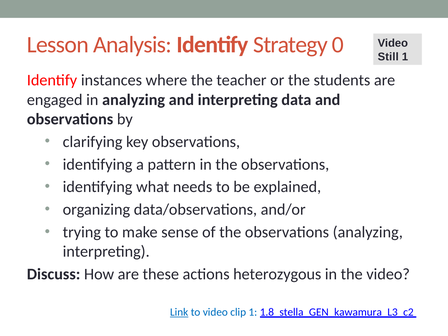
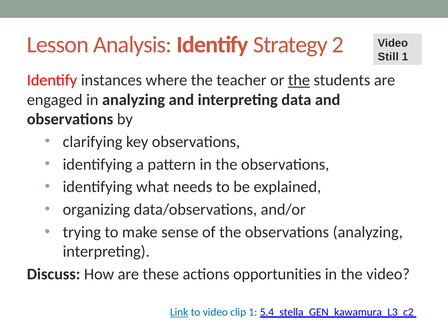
0: 0 -> 2 (338, 45)
the underline: none -> present (299, 80)
heterozygous: heterozygous -> opportunities (277, 274)
1.8_stella_GEN_kawamura_L3_c2: 1.8_stella_GEN_kawamura_L3_c2 -> 5.4_stella_GEN_kawamura_L3_c2 (337, 312)
